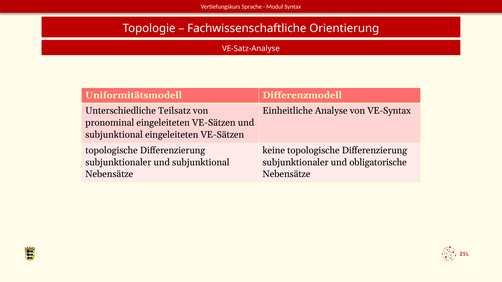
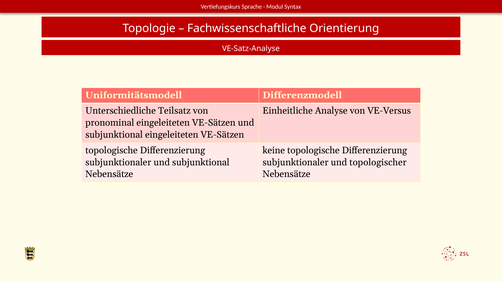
VE-Syntax: VE-Syntax -> VE-Versus (389, 111)
obligatorische: obligatorische -> topologischer (378, 162)
